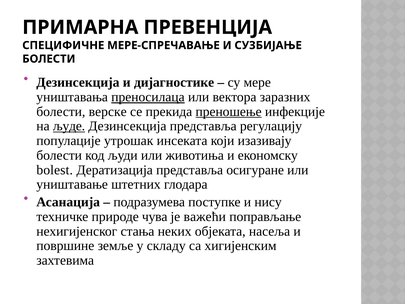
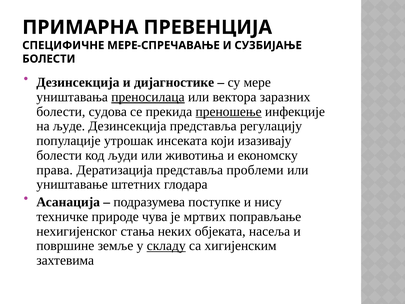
верске: верске -> судова (108, 111)
људе underline: present -> none (69, 126)
bolest: bolest -> права (55, 170)
осигуране: осигуране -> проблеми (255, 170)
важећи: важећи -> мртвих (205, 217)
складу underline: none -> present (166, 246)
